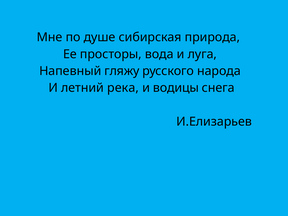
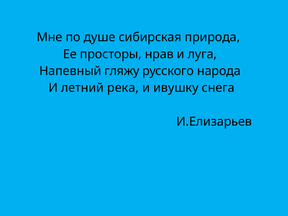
вода: вода -> нрав (159, 54)
водицы: водицы -> ивушку (176, 88)
